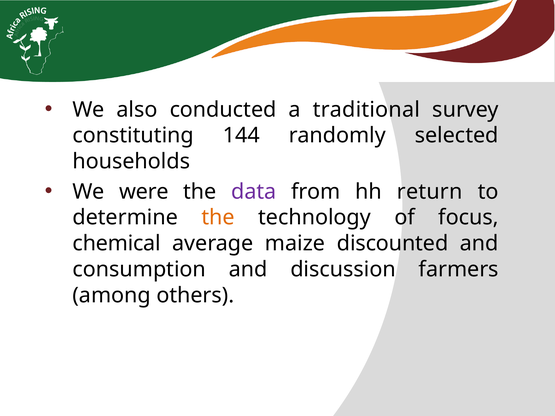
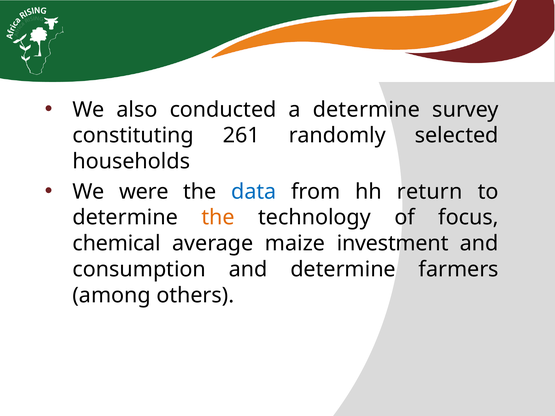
a traditional: traditional -> determine (366, 110)
144: 144 -> 261 (241, 136)
data colour: purple -> blue (254, 192)
discounted: discounted -> investment (393, 244)
and discussion: discussion -> determine (343, 270)
